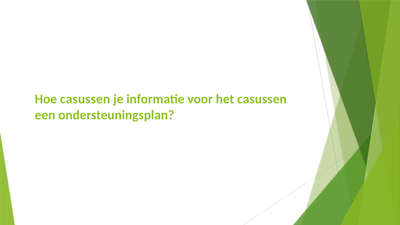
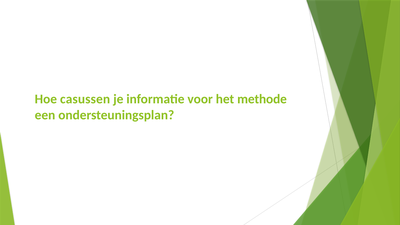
het casussen: casussen -> methode (262, 99)
